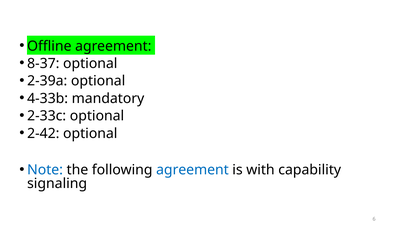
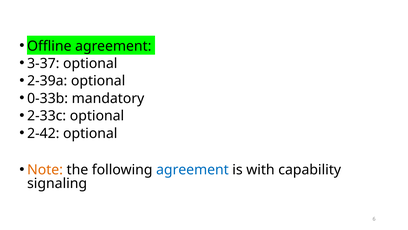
8-37: 8-37 -> 3-37 (43, 63)
4-33b: 4-33b -> 0-33b (48, 98)
Note colour: blue -> orange (45, 170)
